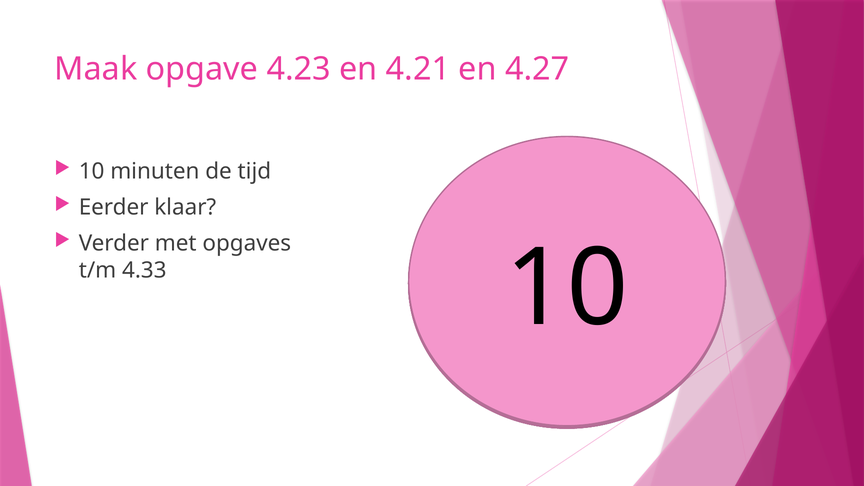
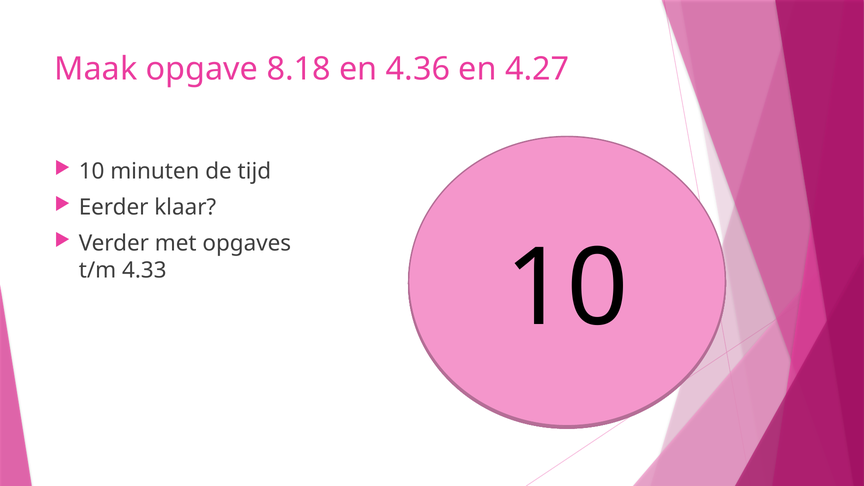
4.23: 4.23 -> 8.18 (299, 69)
4.21: 4.21 -> 4.36 (418, 69)
